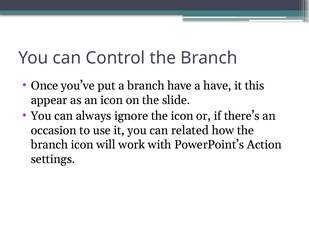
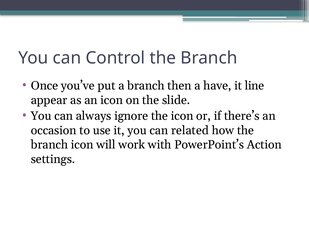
branch have: have -> then (179, 86)
this: this -> line (255, 86)
